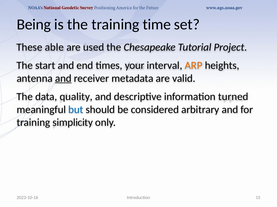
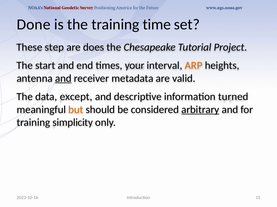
Being: Being -> Done (34, 25)
able: able -> step (54, 47)
used: used -> does (94, 47)
quality: quality -> except (76, 97)
but colour: blue -> orange (76, 110)
arbitrary underline: none -> present (200, 110)
